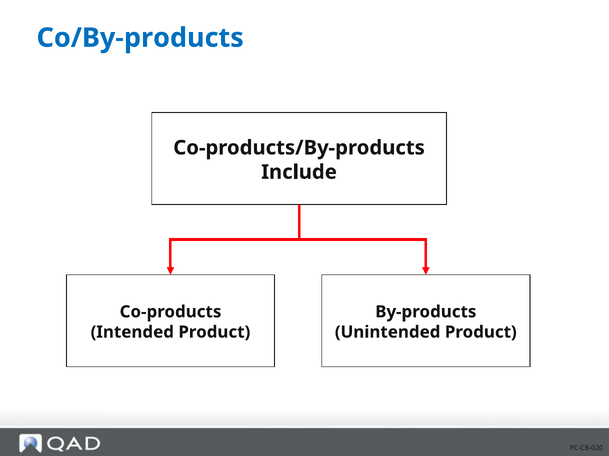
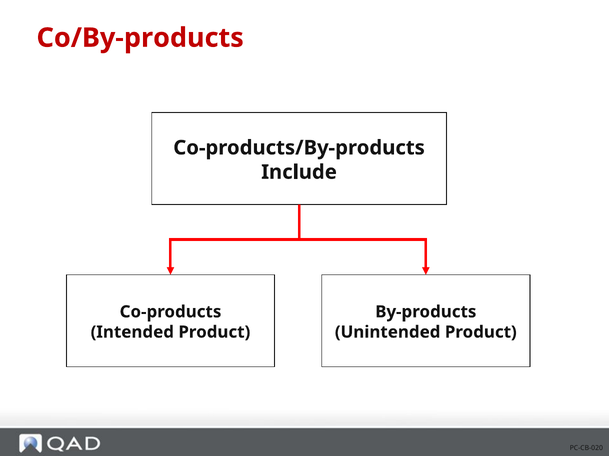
Co/By-products colour: blue -> red (140, 38)
